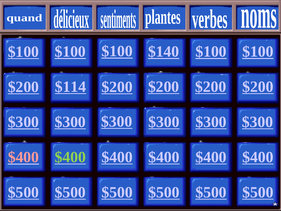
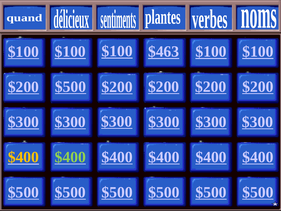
$140: $140 -> $463 (164, 52)
$114: $114 -> $500 (71, 87)
$400 colour: pink -> yellow (23, 157)
